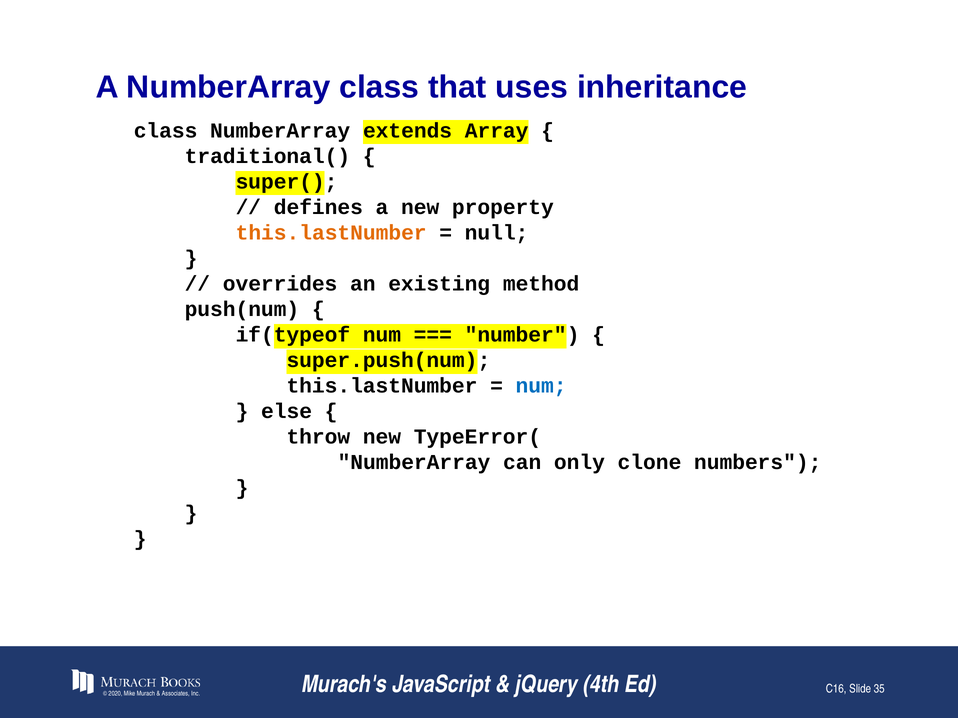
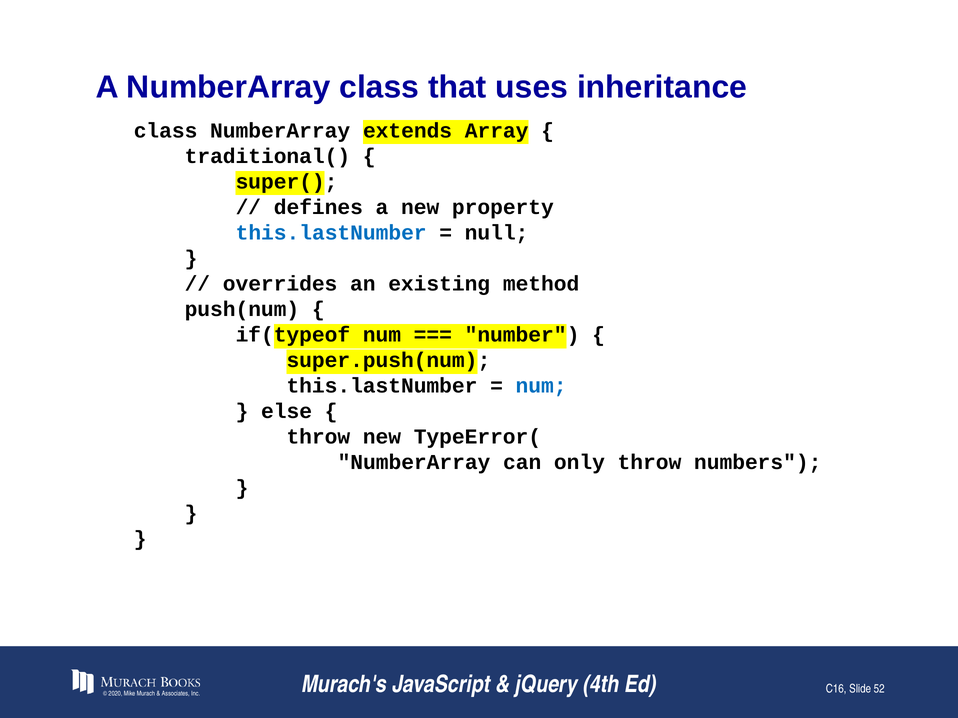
this.lastNumber colour: orange -> blue (331, 233)
only clone: clone -> throw (650, 463)
35: 35 -> 52 (879, 689)
